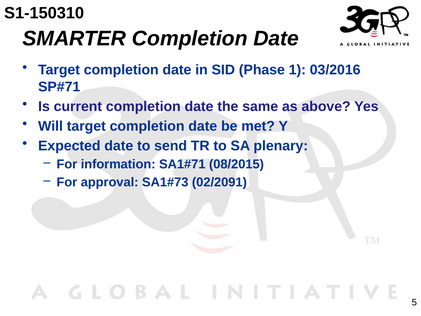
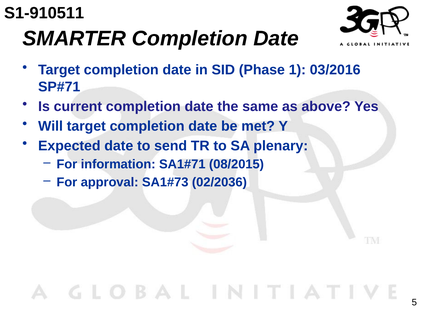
S1-150310: S1-150310 -> S1-910511 (44, 13)
02/2091: 02/2091 -> 02/2036 (219, 182)
